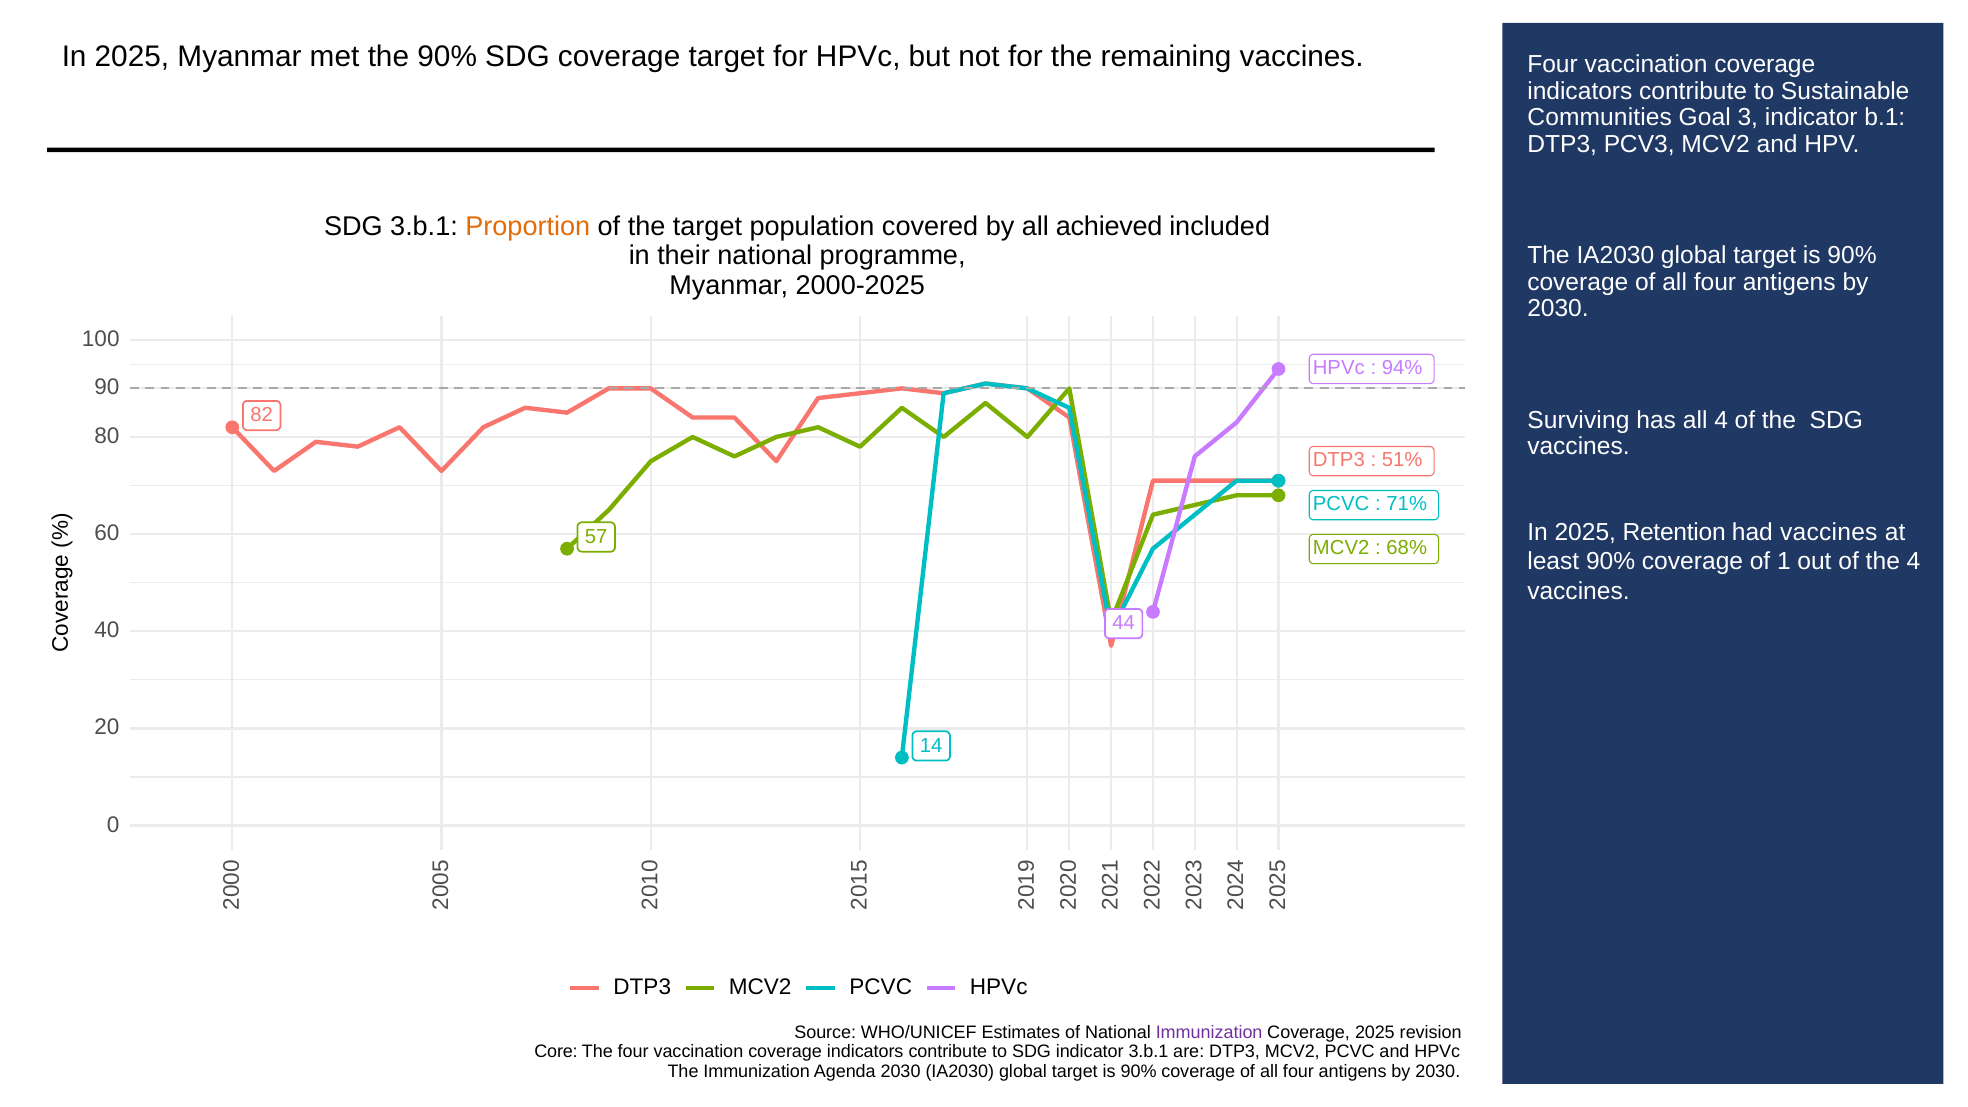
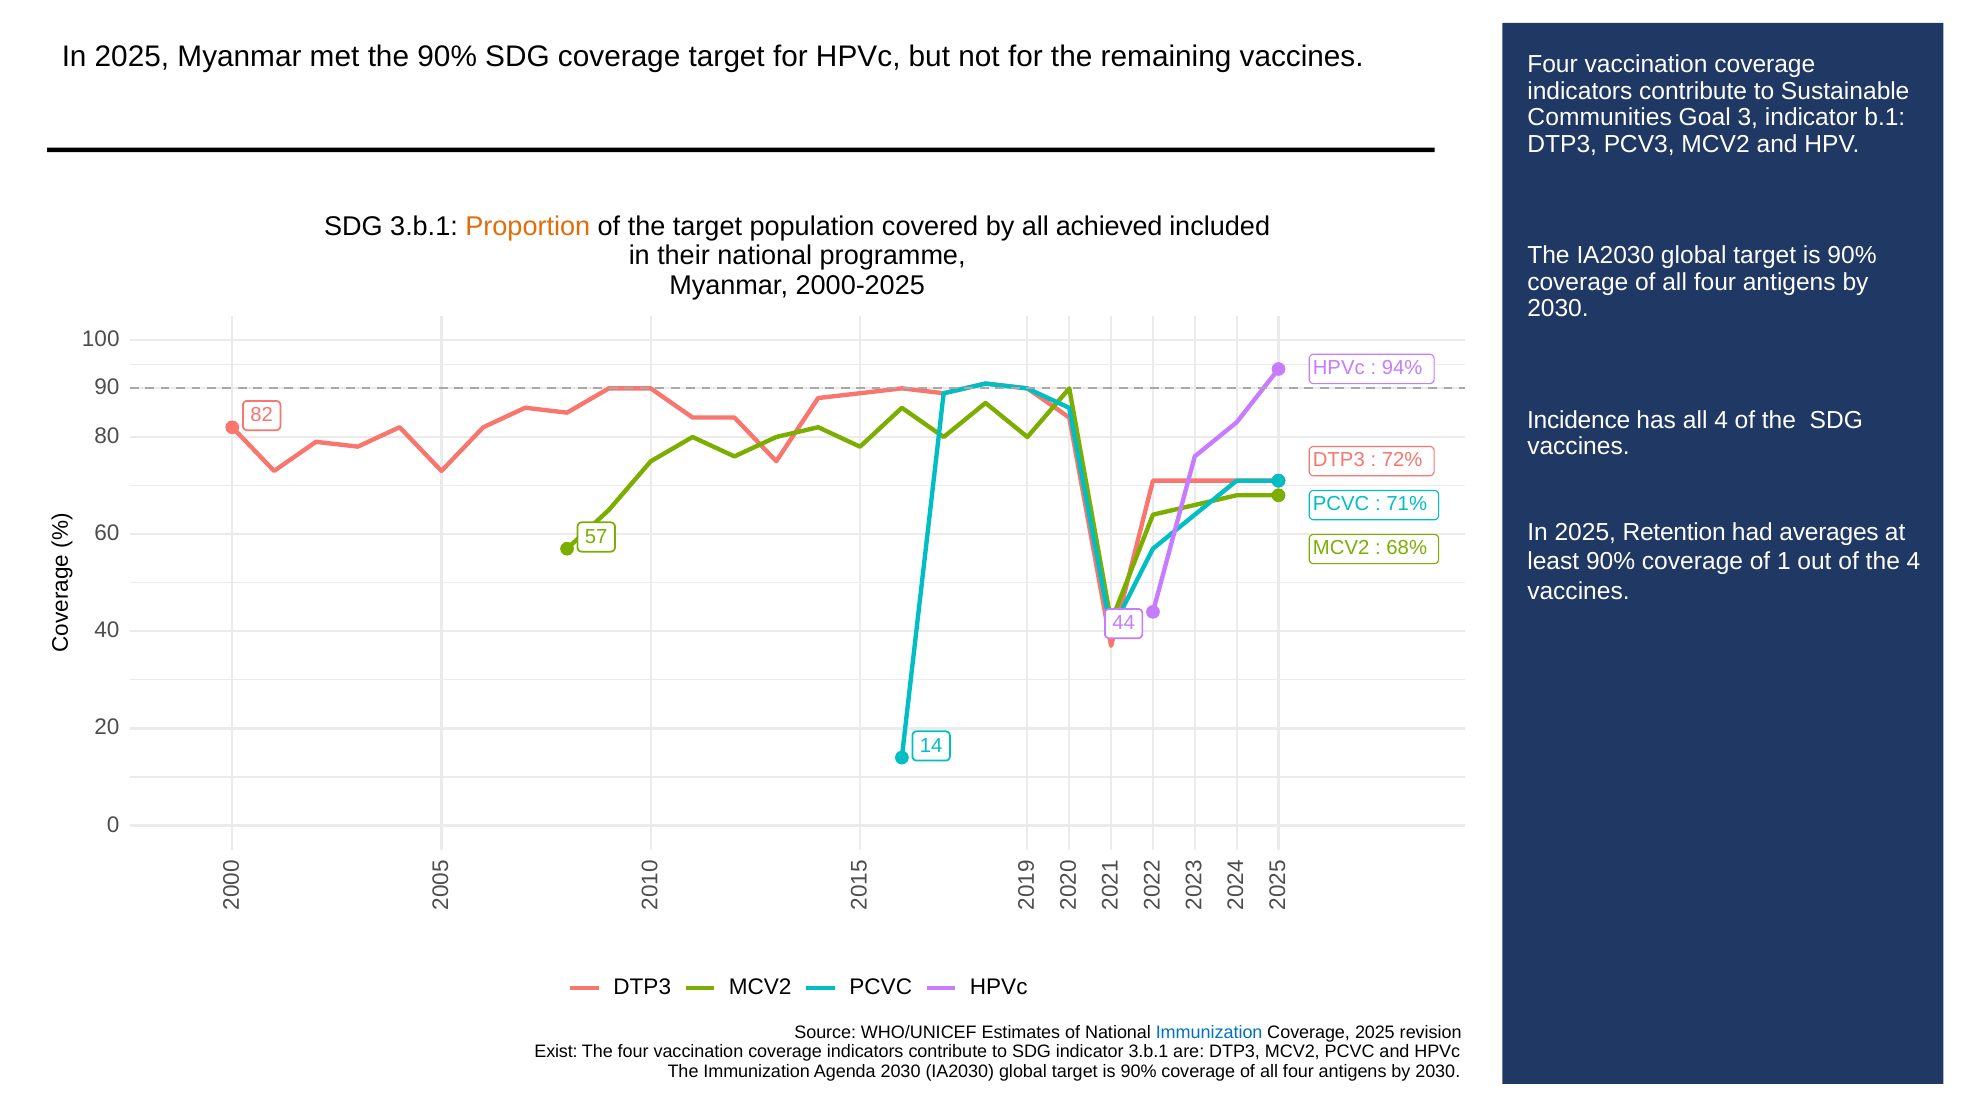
Surviving: Surviving -> Incidence (1579, 420)
51%: 51% -> 72% (1402, 460)
had vaccines: vaccines -> averages (1829, 532)
Immunization colour: purple -> blue (1209, 1032)
Core: Core -> Exist (556, 1052)
